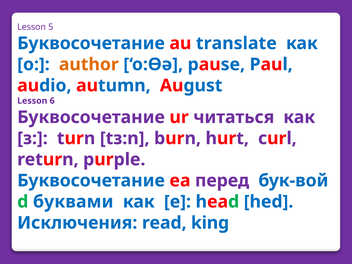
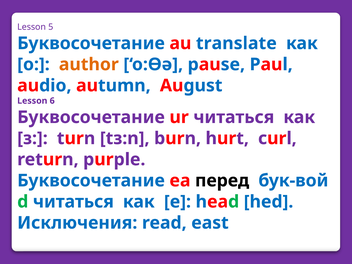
перед colour: purple -> black (222, 181)
буквами: буквами -> читaться (73, 202)
king: king -> east (210, 223)
